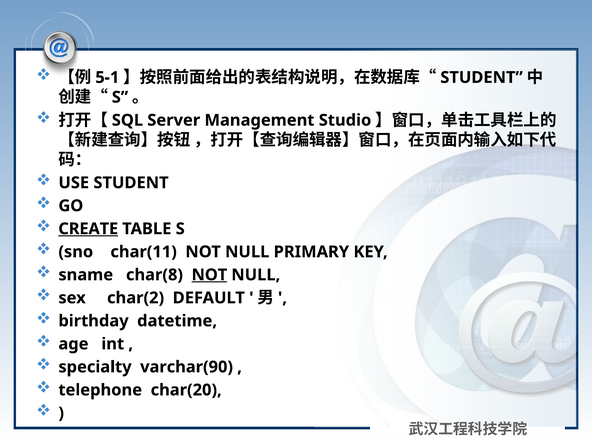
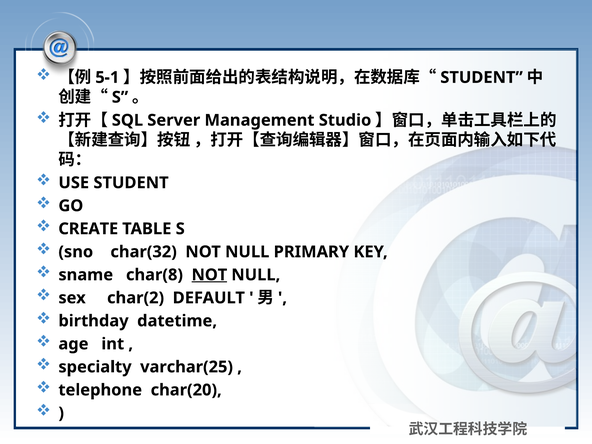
CREATE underline: present -> none (88, 229)
char(11: char(11 -> char(32 (144, 252)
varchar(90: varchar(90 -> varchar(25 (187, 367)
